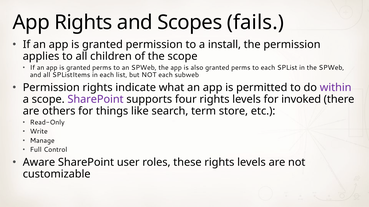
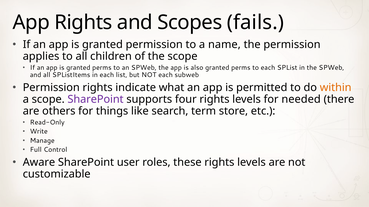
install: install -> name (224, 45)
within colour: purple -> orange (336, 88)
invoked: invoked -> needed (301, 99)
